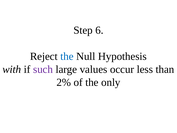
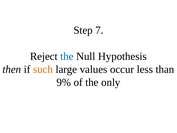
6: 6 -> 7 (99, 30)
with: with -> then (12, 69)
such colour: purple -> orange (43, 69)
2%: 2% -> 9% (64, 82)
